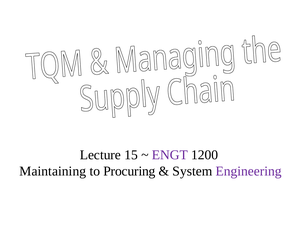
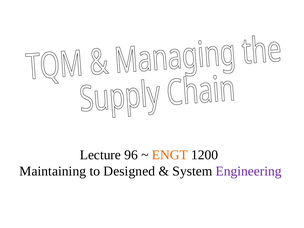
15: 15 -> 96 (131, 155)
ENGT colour: purple -> orange (170, 155)
Procuring: Procuring -> Designed (129, 171)
